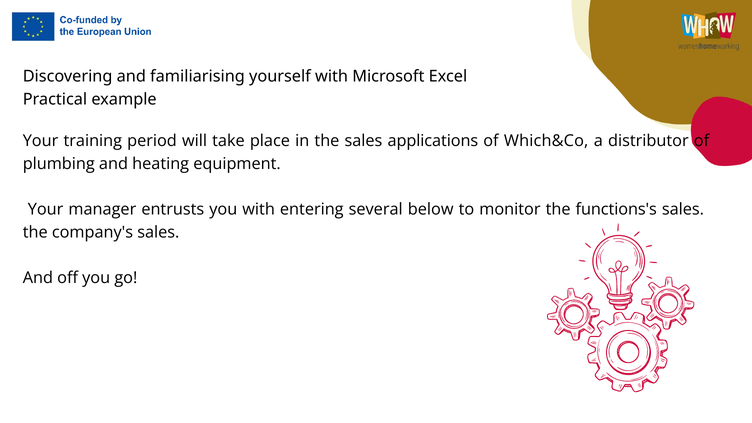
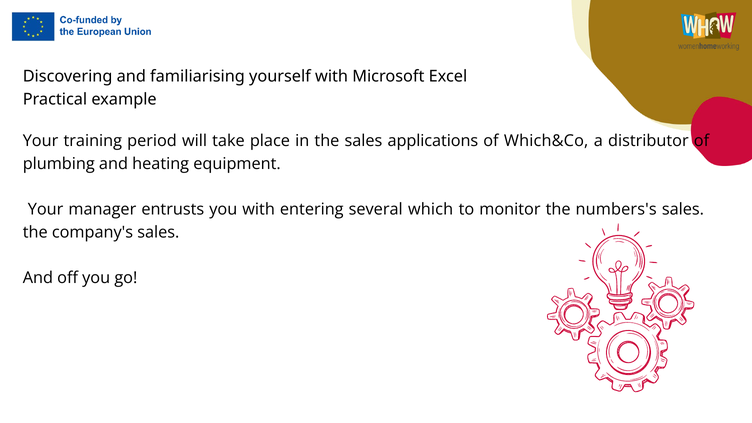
below: below -> which (431, 210)
functions's: functions's -> numbers's (616, 210)
